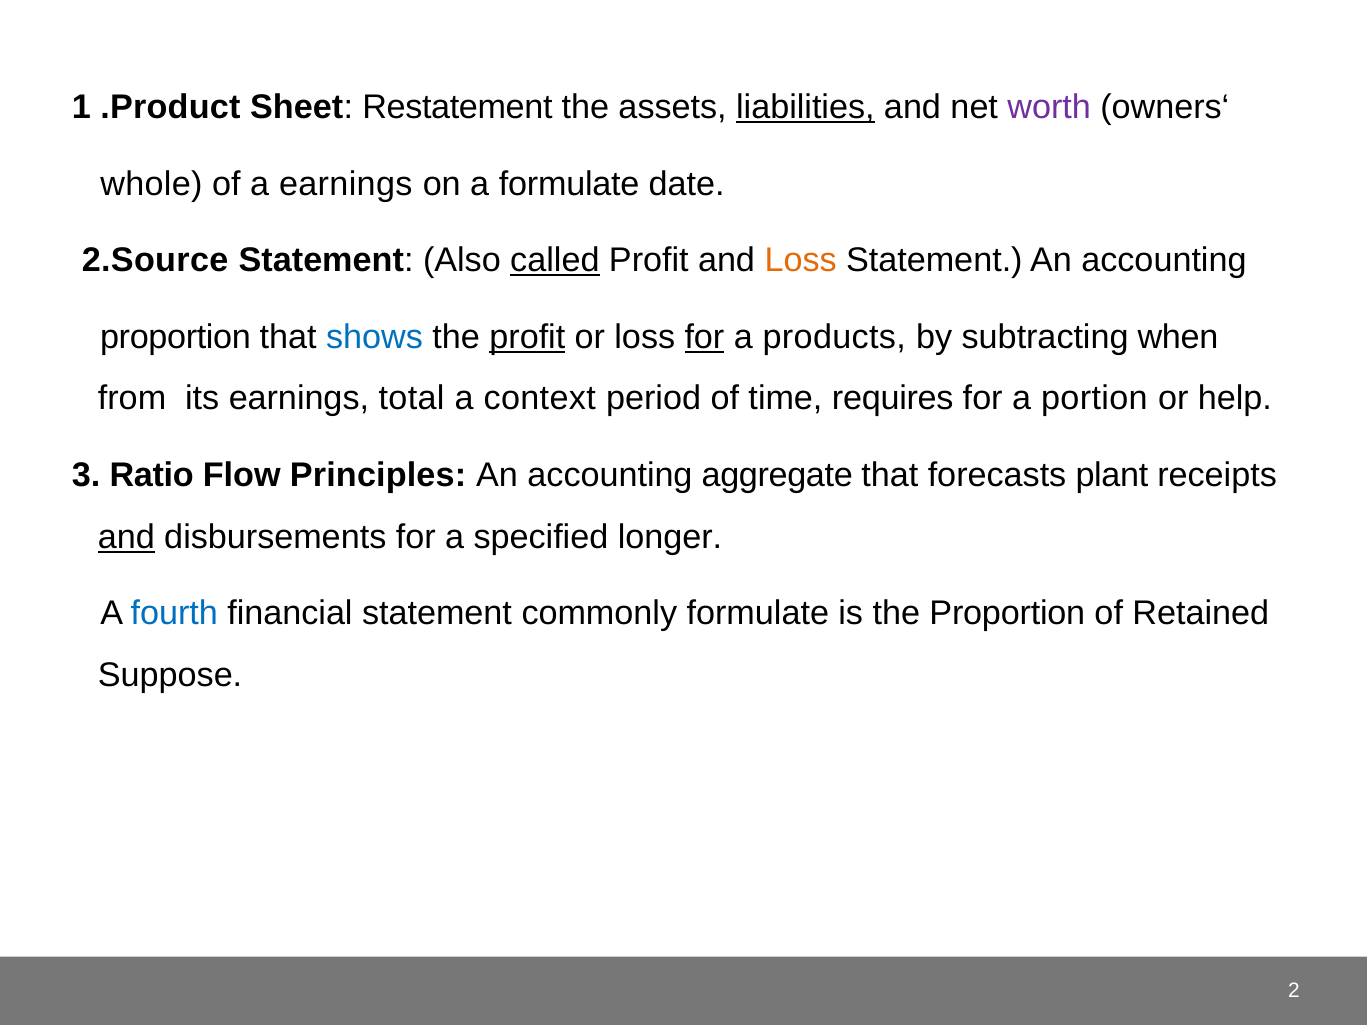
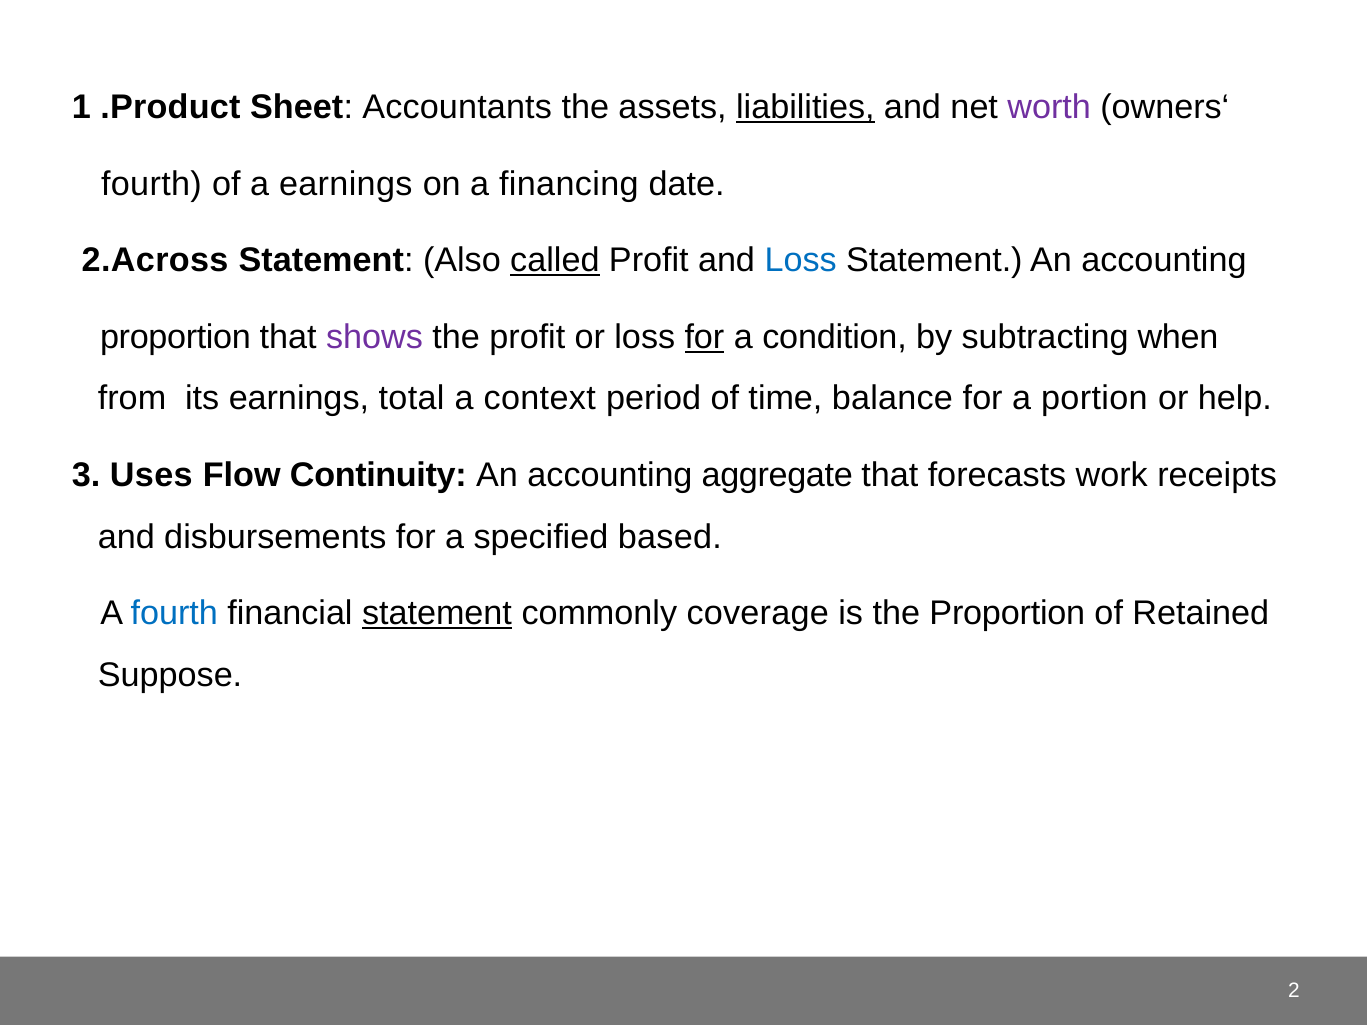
Restatement: Restatement -> Accountants (457, 107)
whole: whole -> fourth (151, 184)
a formulate: formulate -> financing (569, 184)
2.Source: 2.Source -> 2.Across (155, 261)
Loss colour: orange -> blue (801, 261)
shows colour: blue -> purple (375, 337)
profit underline: present -> none (527, 337)
products: products -> condition (835, 337)
requires: requires -> balance (892, 399)
Ratio: Ratio -> Uses (151, 475)
Principles: Principles -> Continuity (378, 475)
plant: plant -> work (1112, 475)
and underline: present -> none (126, 537)
longer: longer -> based (670, 537)
statement underline: none -> present (437, 614)
commonly formulate: formulate -> coverage (758, 614)
